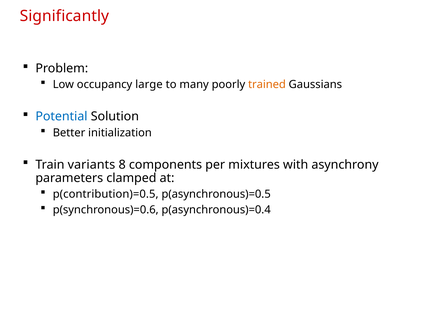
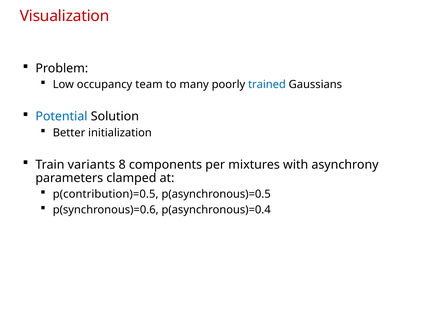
Significantly: Significantly -> Visualization (65, 16)
large: large -> team (149, 84)
trained colour: orange -> blue (267, 84)
